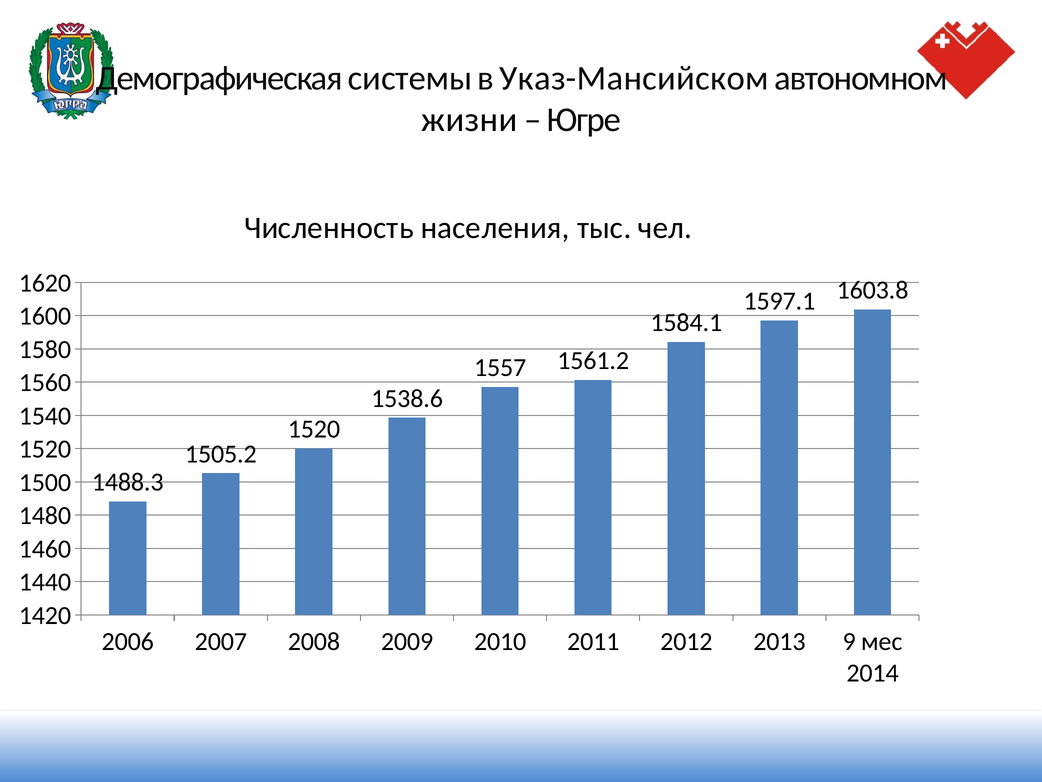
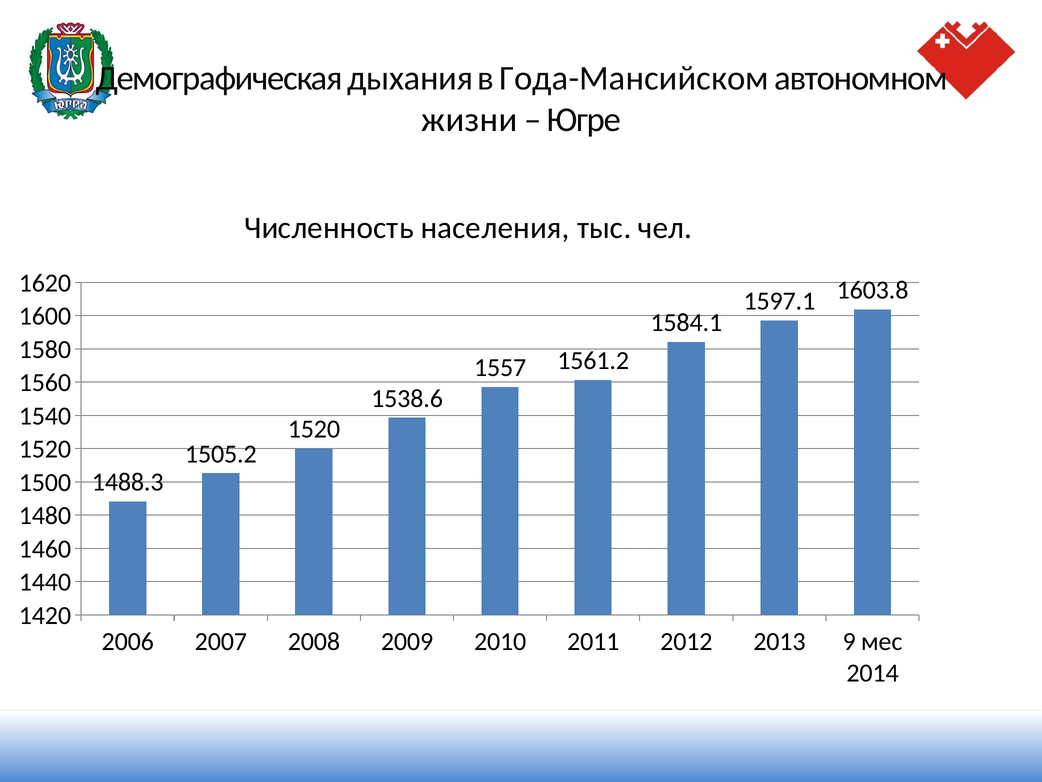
системы: системы -> дыхания (410, 78)
Указ-Мансийском: Указ-Мансийском -> Года-Мансийском (634, 78)
